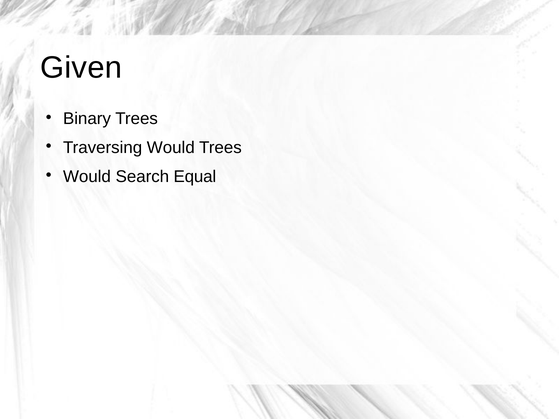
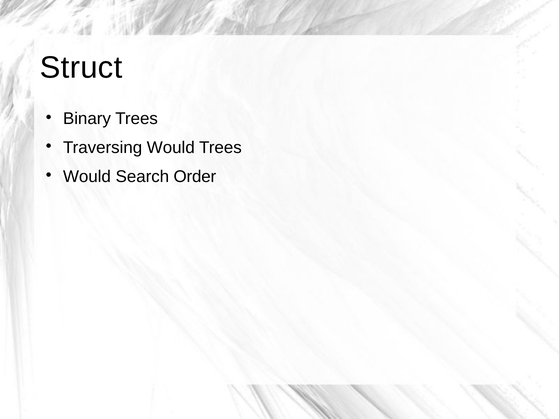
Given: Given -> Struct (81, 67)
Equal: Equal -> Order (195, 177)
